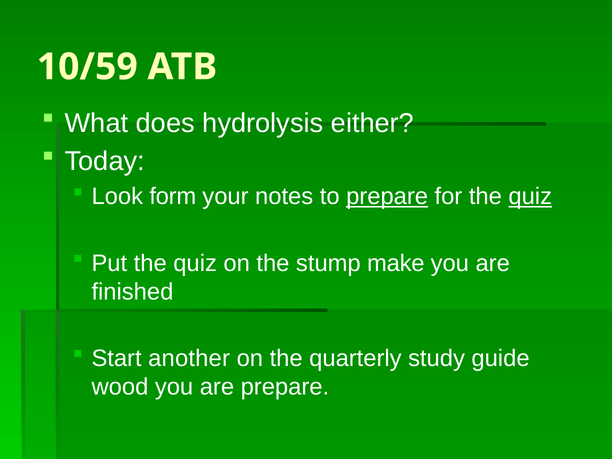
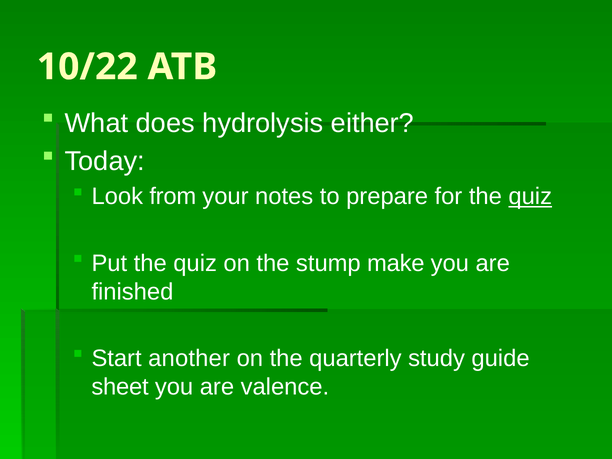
10/59: 10/59 -> 10/22 (87, 67)
form: form -> from (173, 197)
prepare underline: present -> none (387, 197)
wood: wood -> sheet (120, 387)
are prepare: prepare -> valence (285, 387)
